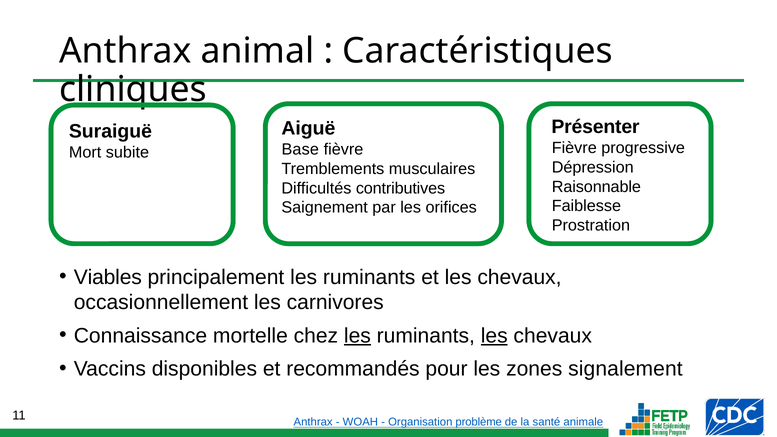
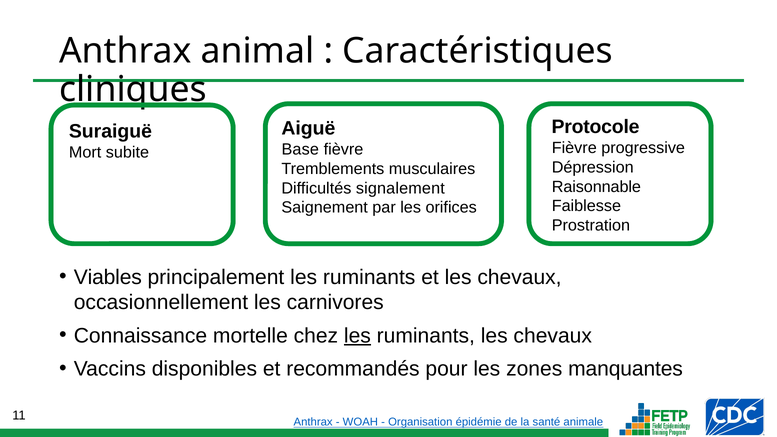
Présenter: Présenter -> Protocole (596, 127)
contributives: contributives -> signalement (400, 188)
les underline: present -> none (494, 336)
signalement: signalement -> manquantes (626, 369)
problème: problème -> épidémie (479, 422)
